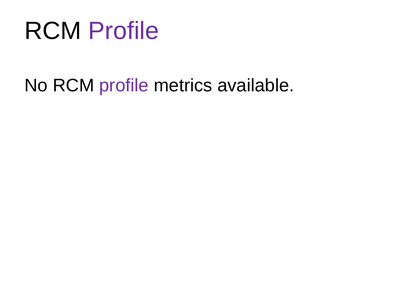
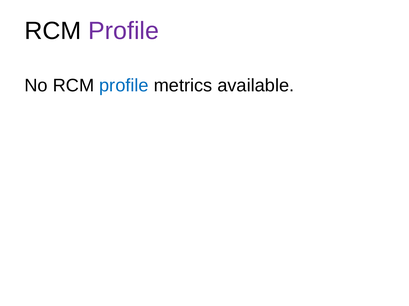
profile colour: purple -> blue (124, 86)
